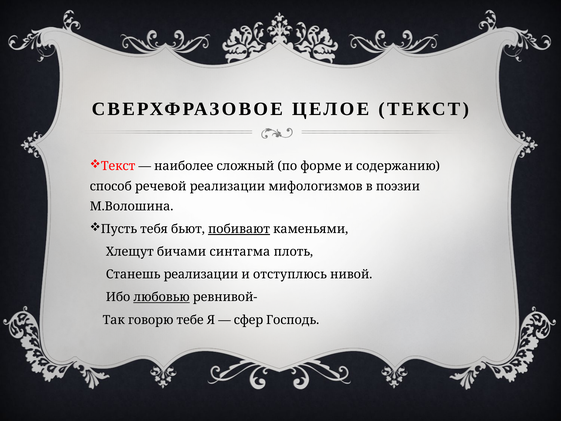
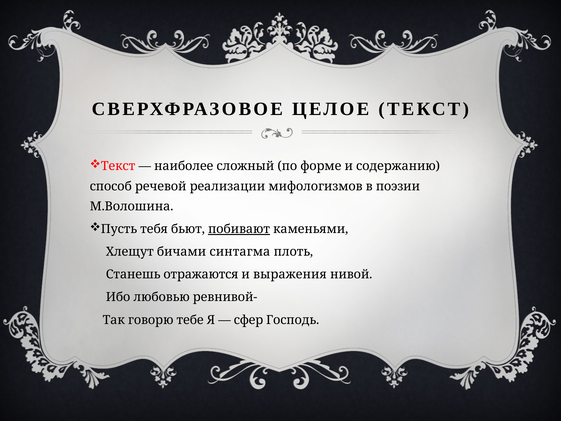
Станешь реализации: реализации -> отражаются (201, 274)
отступлюсь: отступлюсь -> выражения (290, 274)
любовью underline: present -> none (162, 297)
